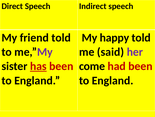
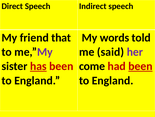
friend told: told -> that (61, 37)
happy: happy -> words (114, 37)
been underline: none -> present (140, 66)
